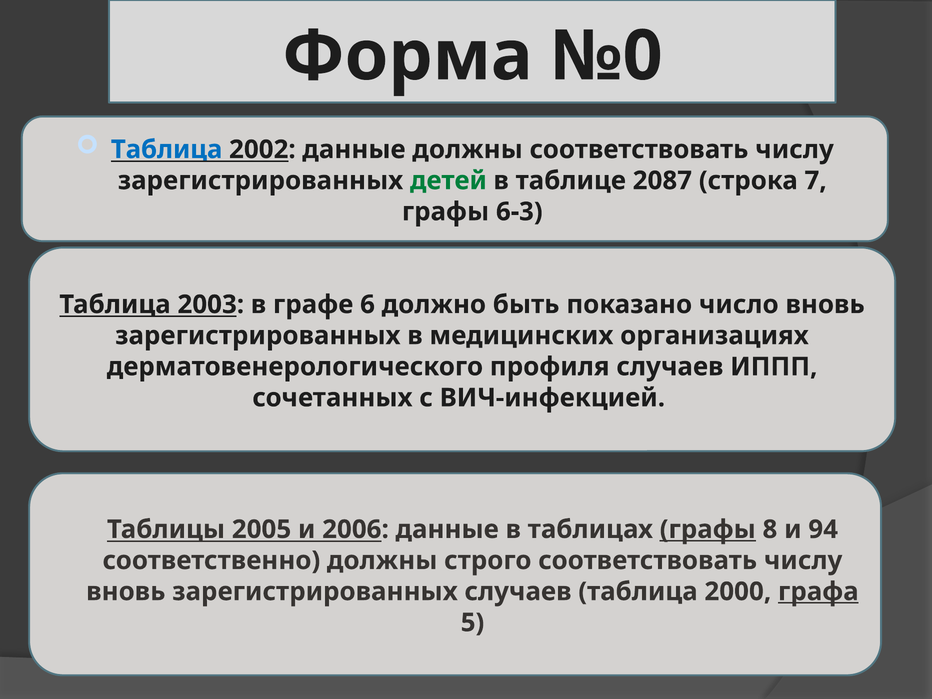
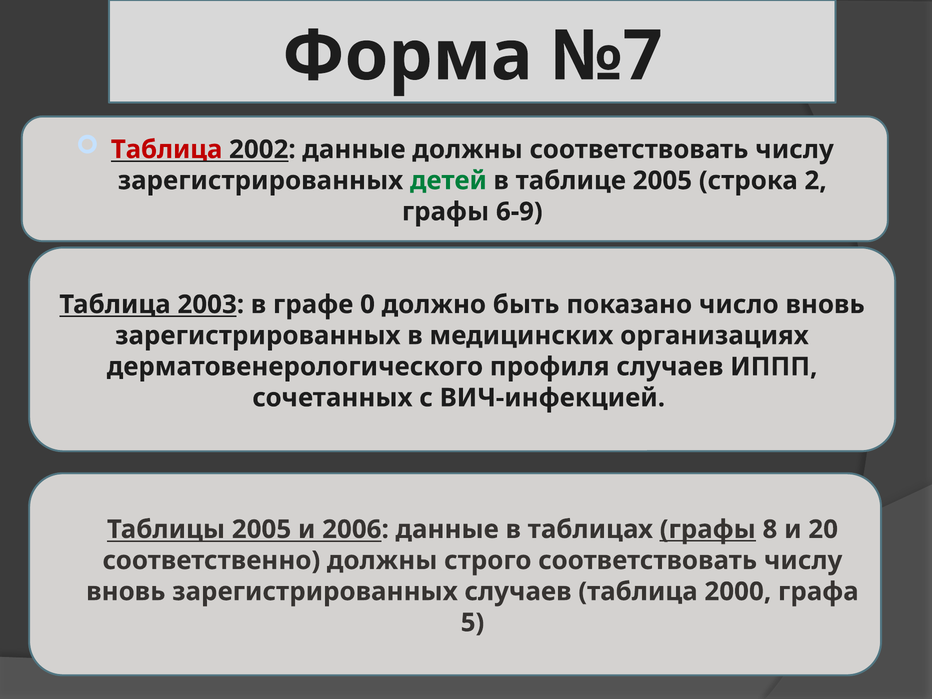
№0: №0 -> №7 (607, 56)
Таблица colour: blue -> red (167, 150)
таблице 2087: 2087 -> 2005 (662, 181)
7: 7 -> 2 (816, 181)
6-3: 6-3 -> 6-9 (519, 212)
6: 6 -> 0 (368, 305)
94: 94 -> 20 (823, 529)
графа underline: present -> none (818, 592)
